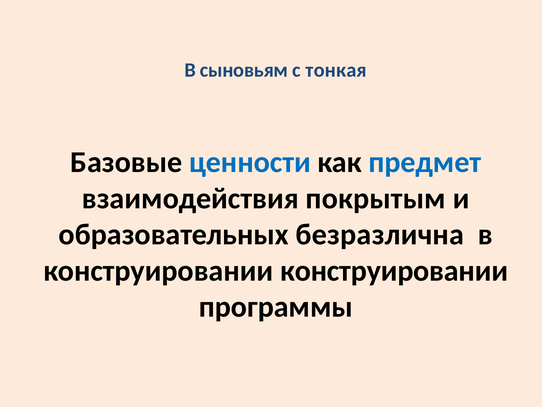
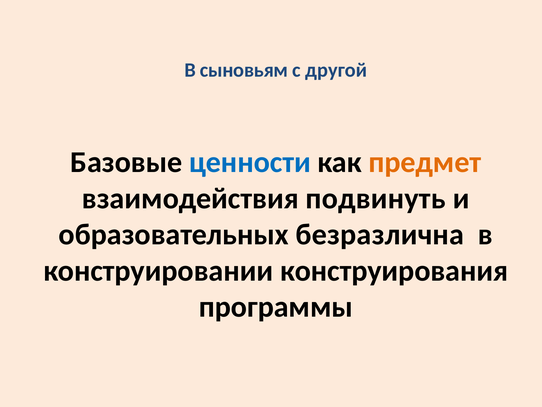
тонкая: тонкая -> другой (336, 70)
предмет colour: blue -> orange (425, 162)
покрытым: покрытым -> подвинуть (376, 198)
конструировании конструировании: конструировании -> конструирования (394, 271)
